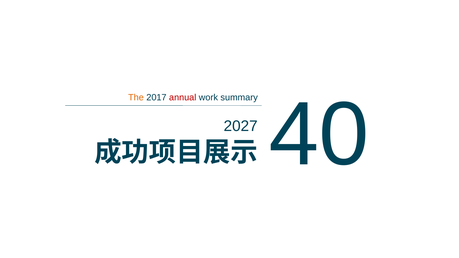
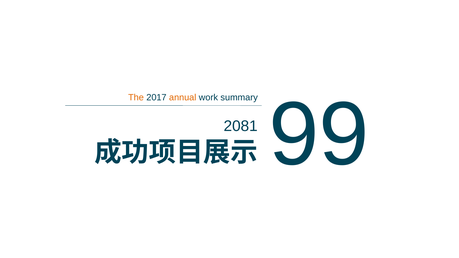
annual colour: red -> orange (183, 98)
40: 40 -> 99 (319, 135)
2027: 2027 -> 2081 (241, 126)
